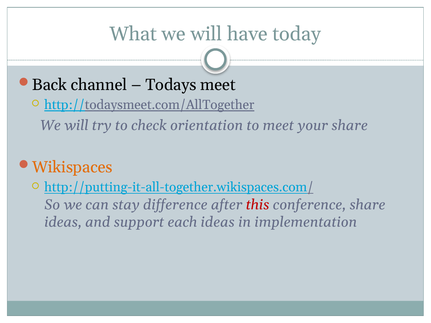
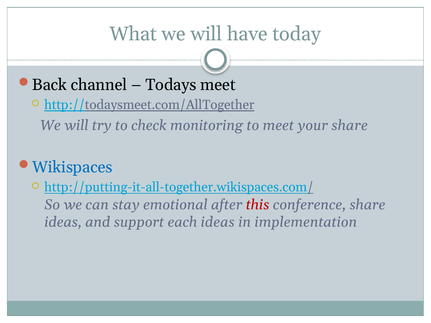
orientation: orientation -> monitoring (207, 125)
Wikispaces colour: orange -> blue (72, 167)
difference: difference -> emotional (175, 205)
